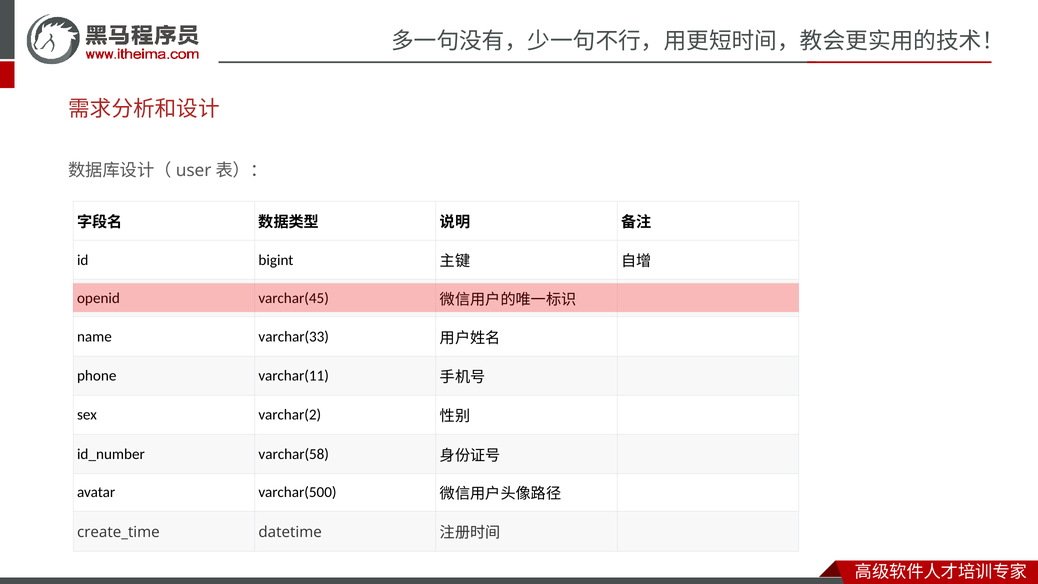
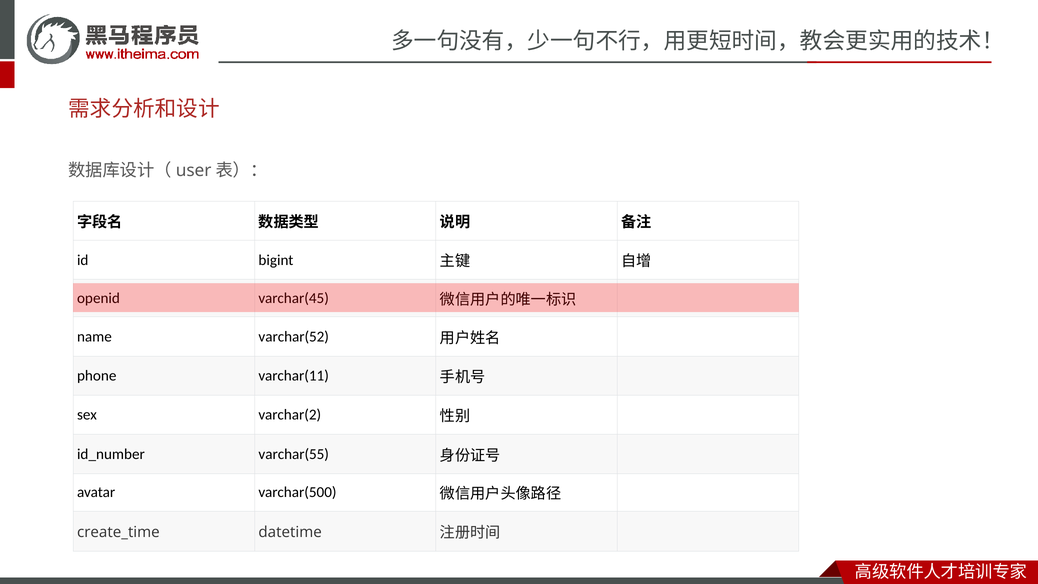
varchar(33: varchar(33 -> varchar(52 (294, 337)
varchar(58: varchar(58 -> varchar(55 (294, 454)
